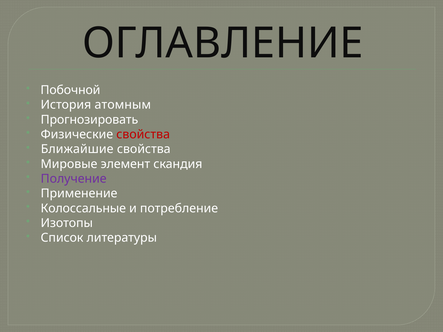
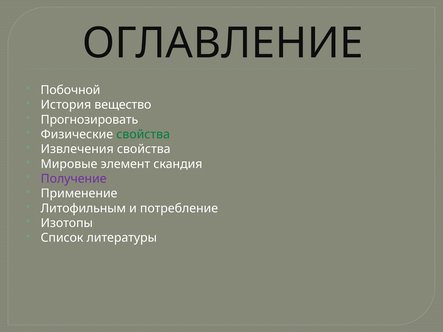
атомным: атомным -> вещество (123, 105)
свойства colour: red -> green (143, 135)
Ближайшие: Ближайшие -> Извлечения (77, 149)
Колоссальные: Колоссальные -> Литофильным (83, 209)
